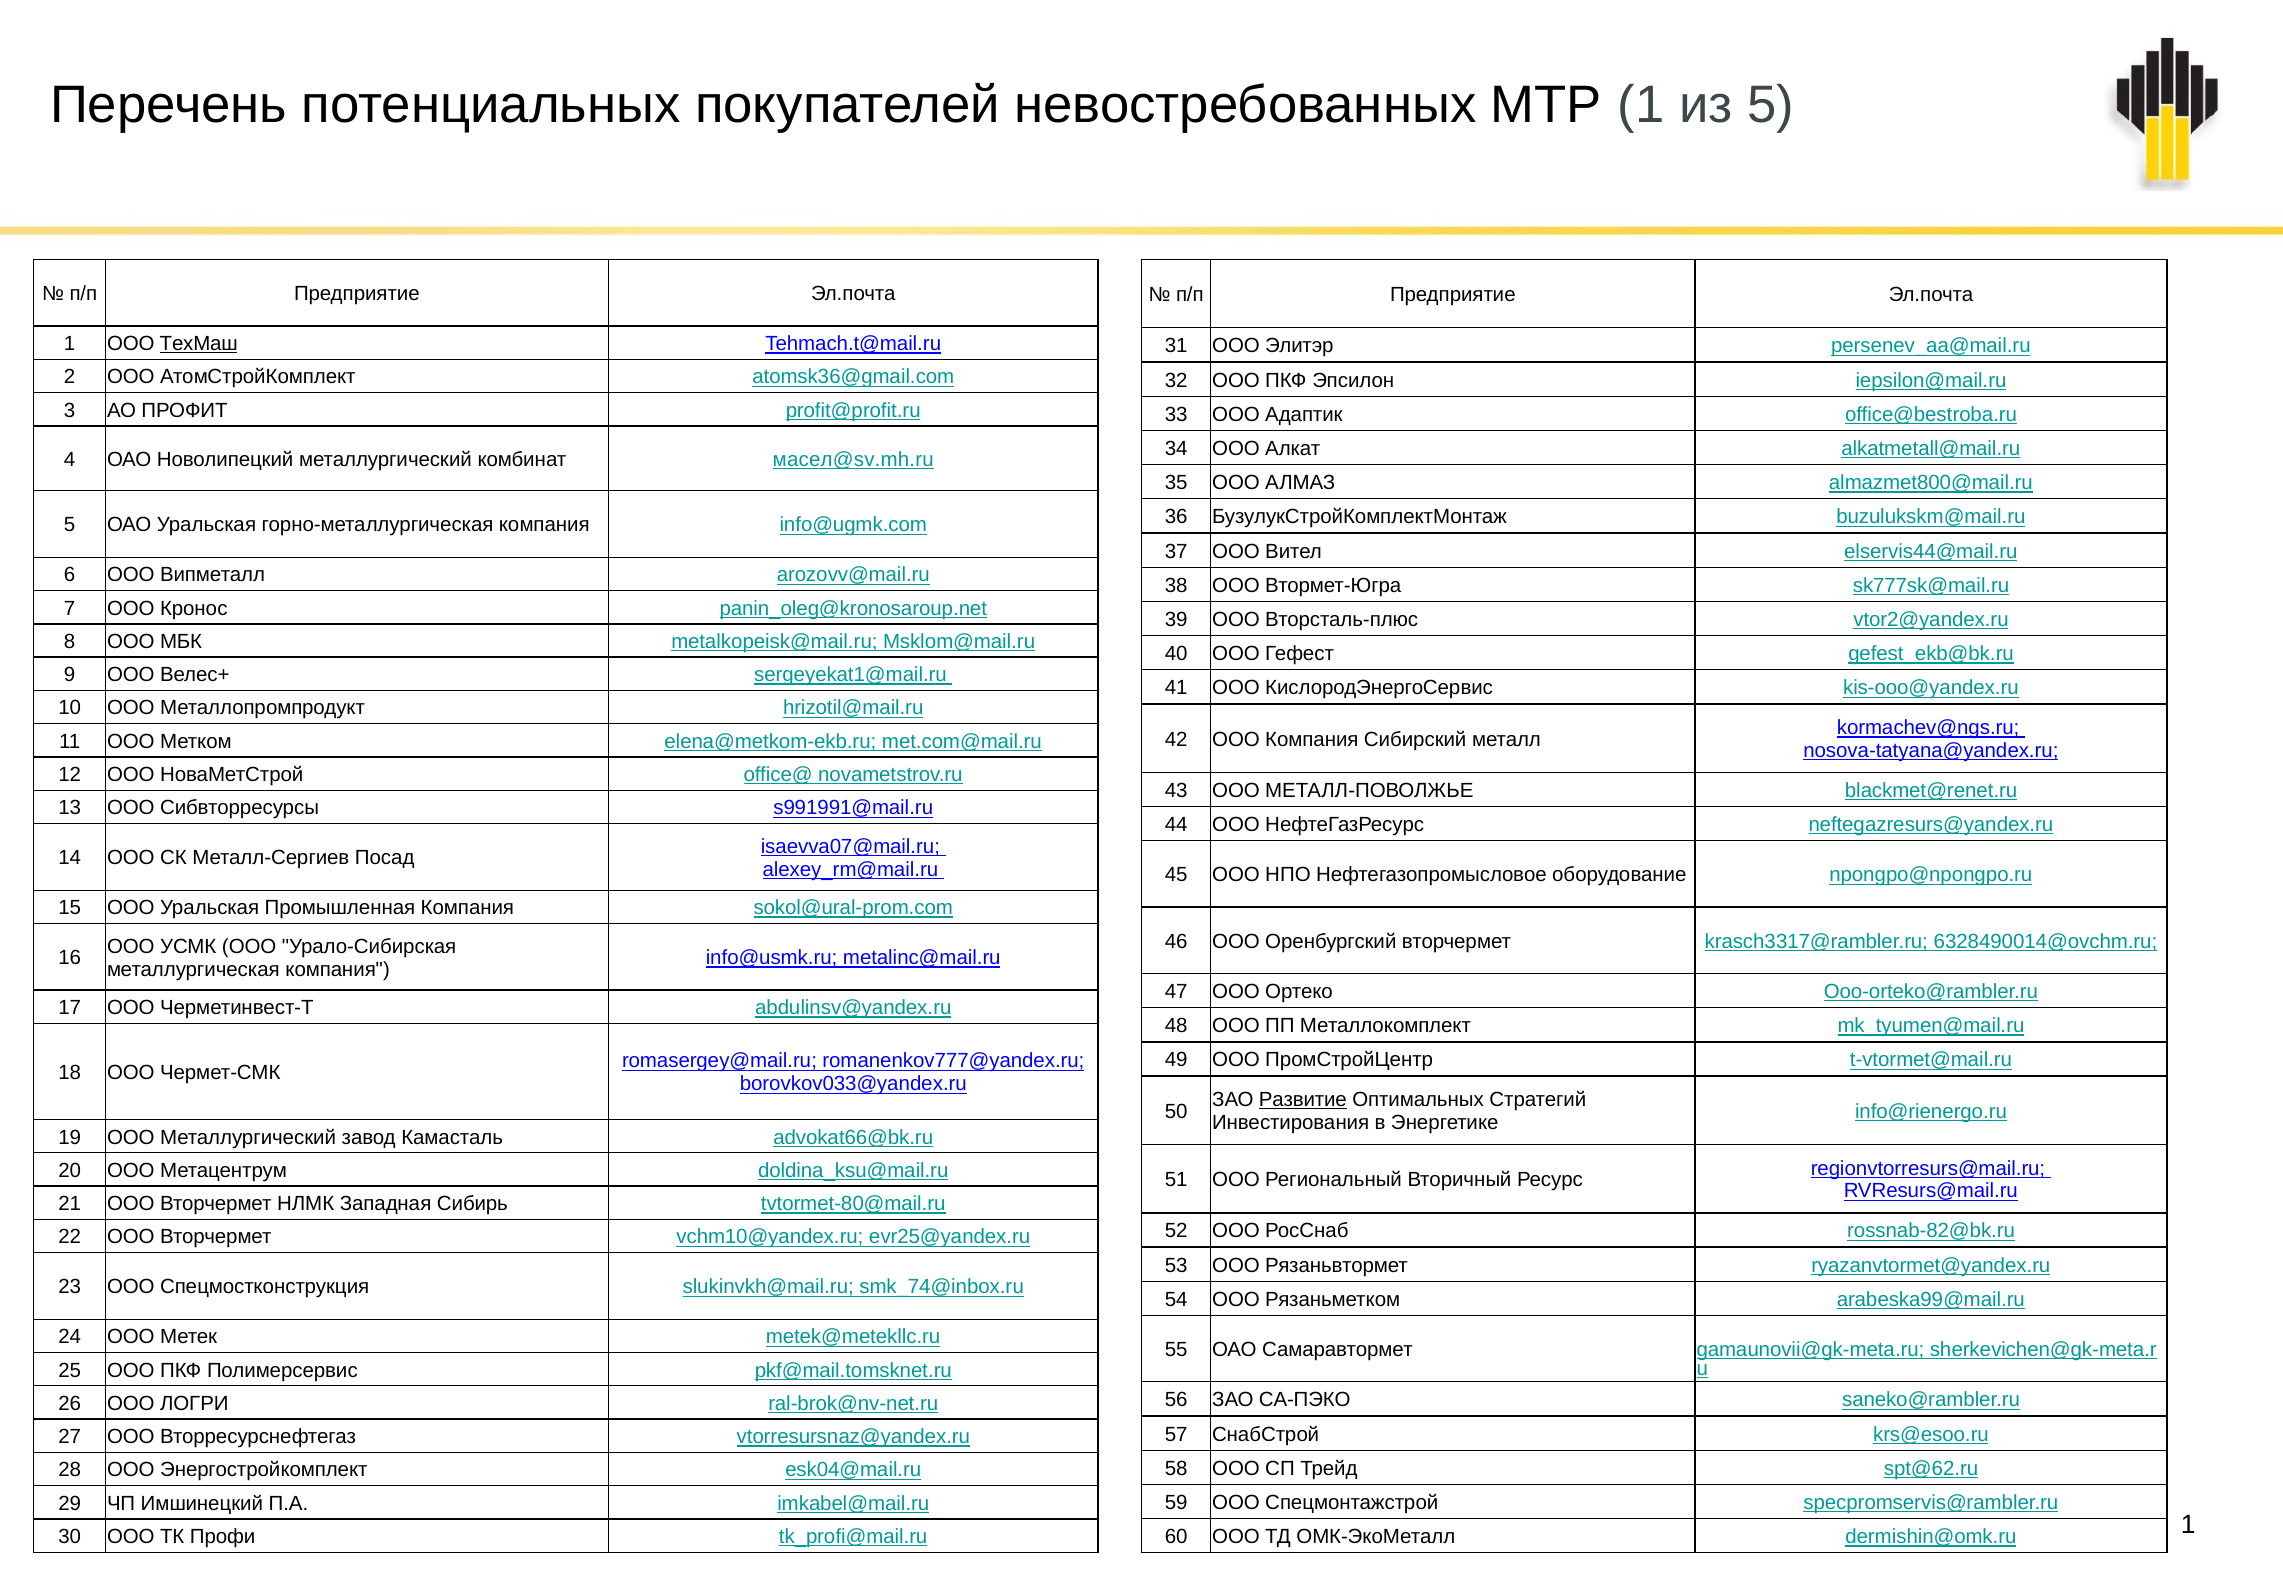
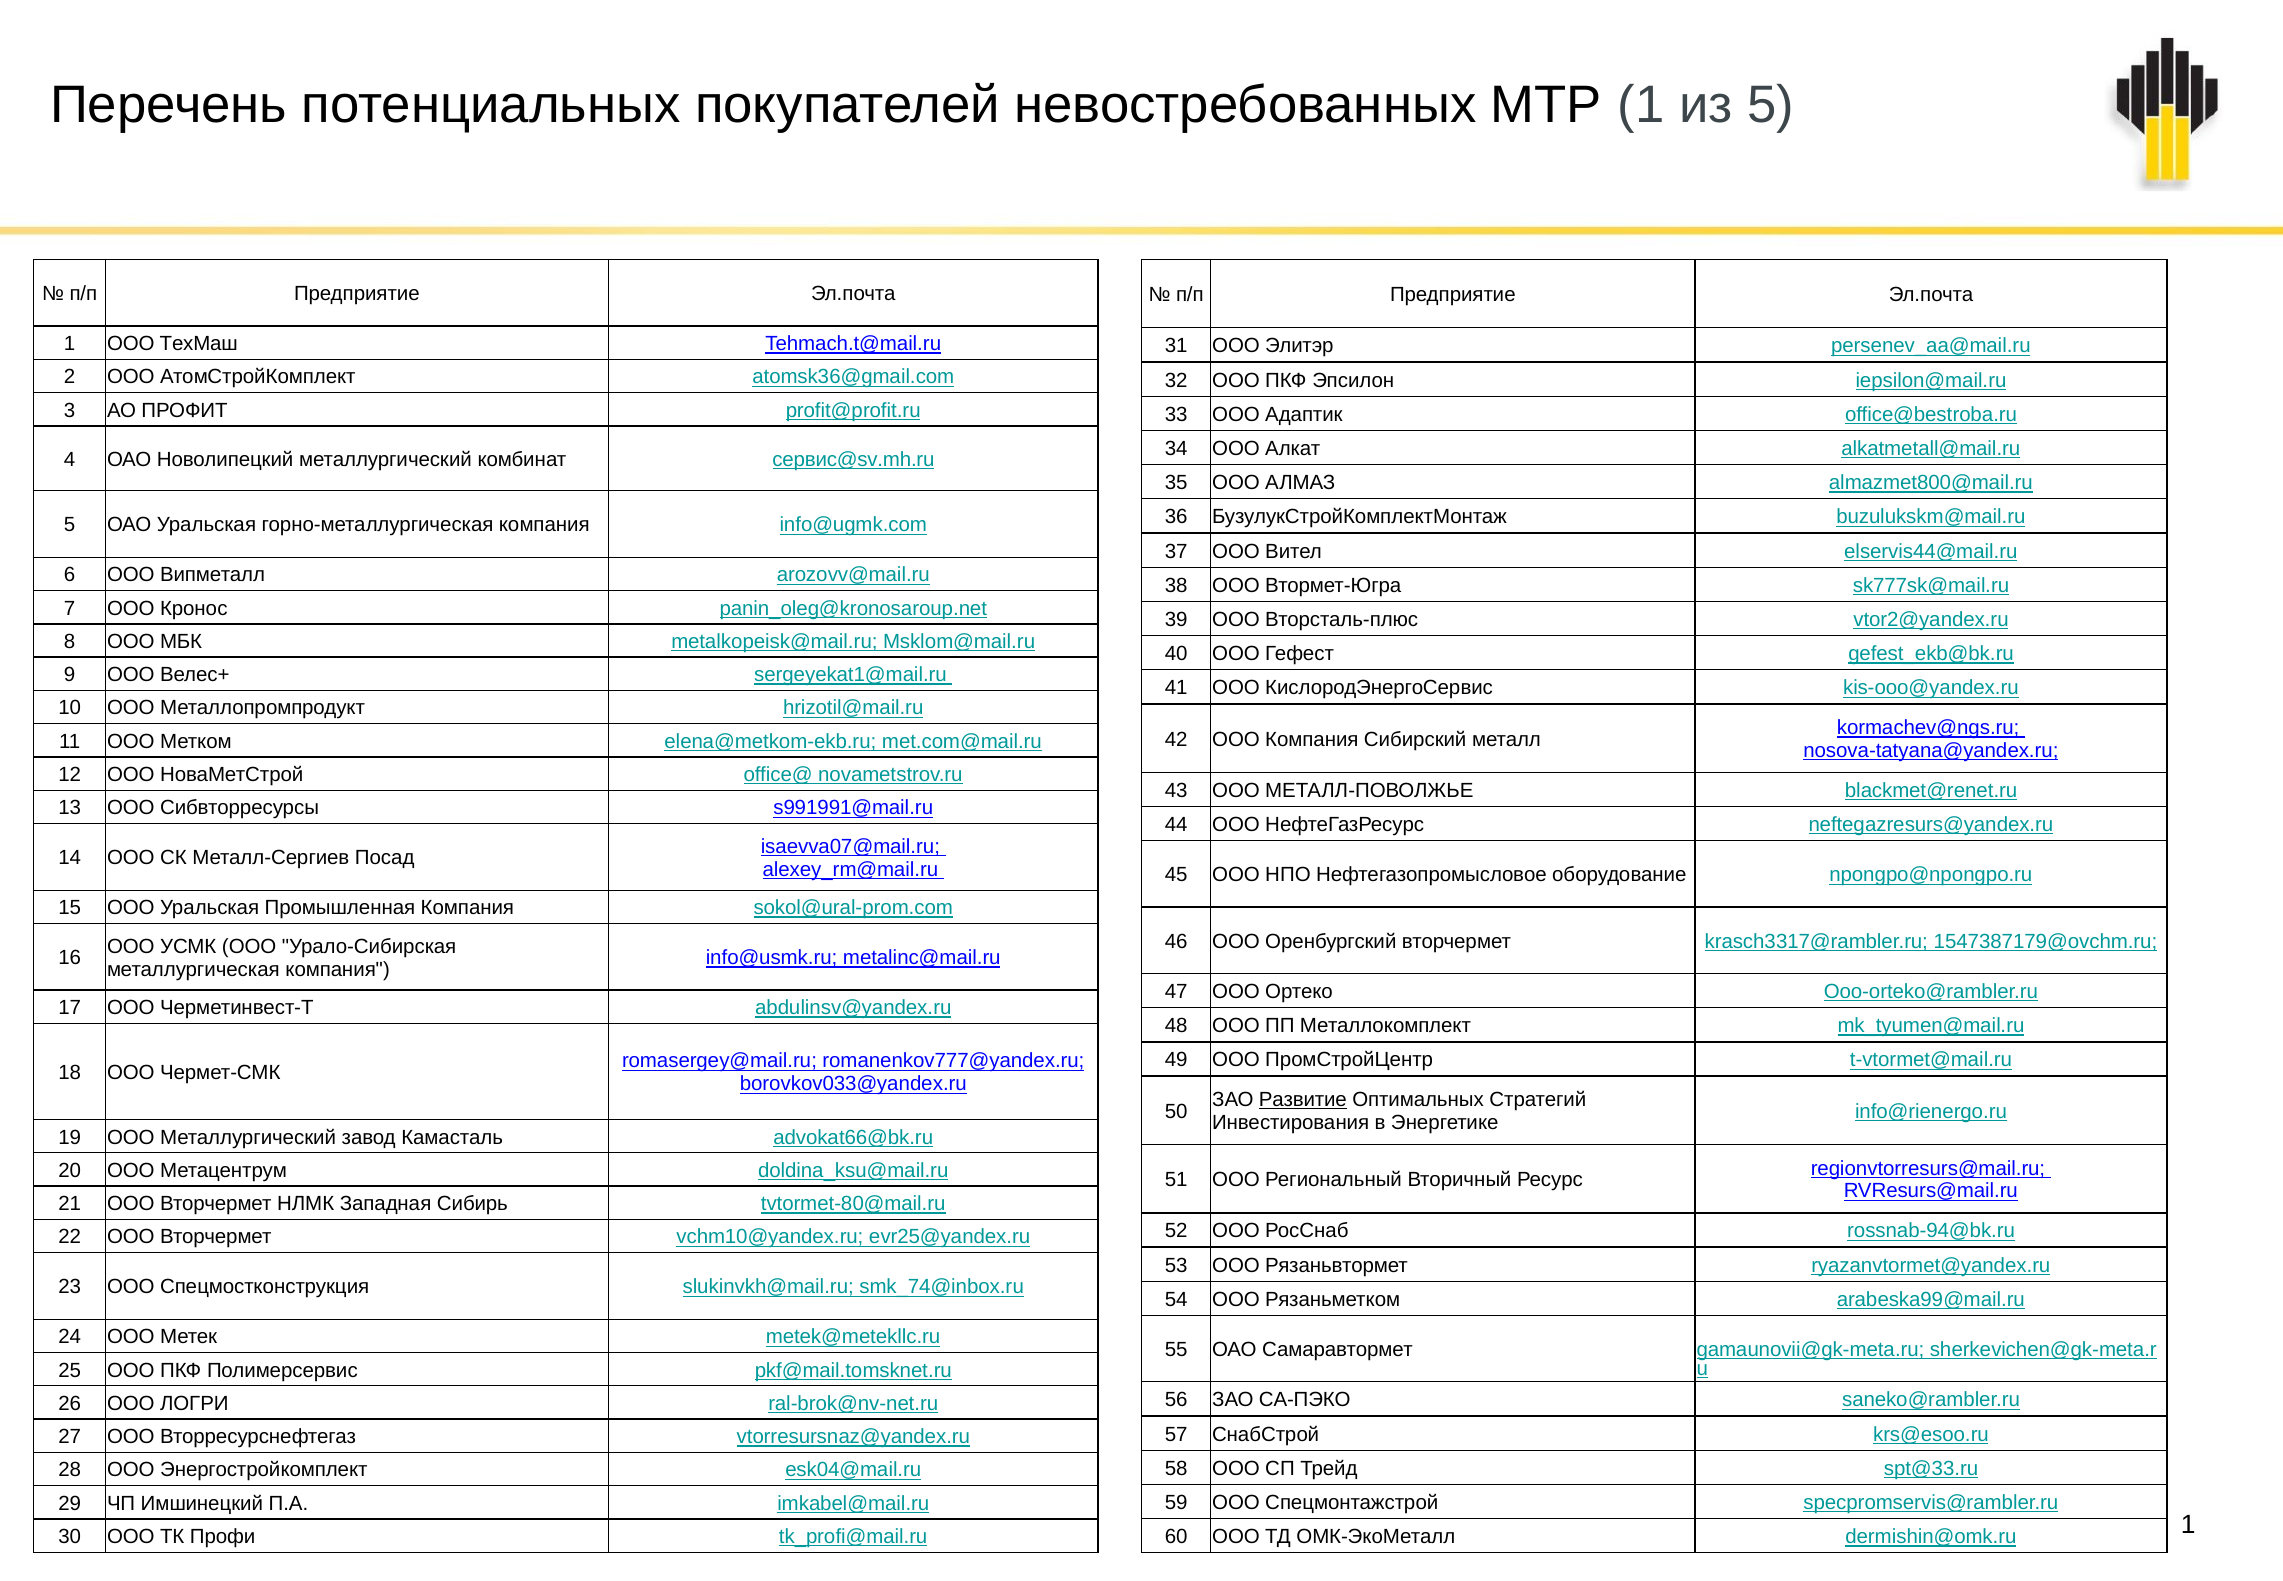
ТехМаш underline: present -> none (199, 344)
масел@sv.mh.ru: масел@sv.mh.ru -> сервис@sv.mh.ru (853, 459)
6328490014@ovchm.ru: 6328490014@ovchm.ru -> 1547387179@ovchm.ru (2045, 941)
rossnab-82@bk.ru: rossnab-82@bk.ru -> rossnab-94@bk.ru (1931, 1231)
spt@62.ru: spt@62.ru -> spt@33.ru (1931, 1468)
